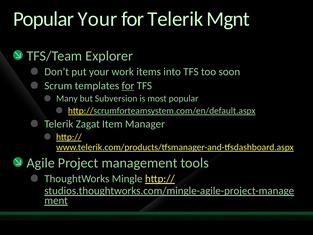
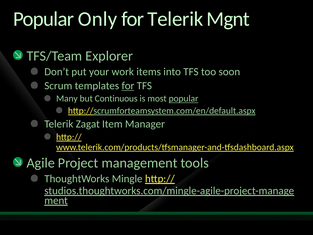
Popular Your: Your -> Only (98, 19)
Subversion: Subversion -> Continuous (116, 99)
popular underline: none -> present (184, 99)
